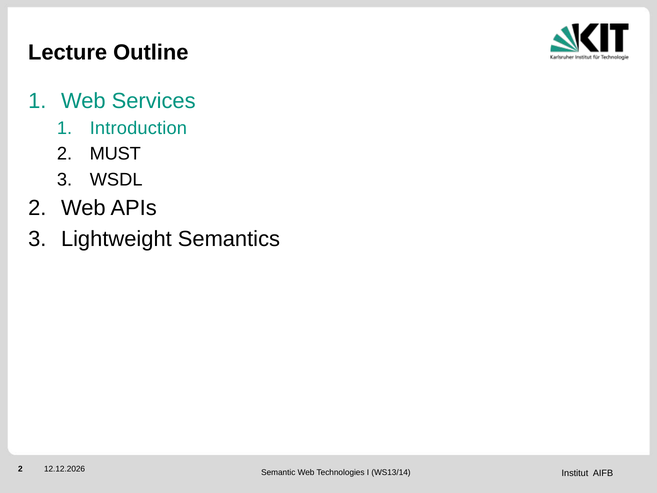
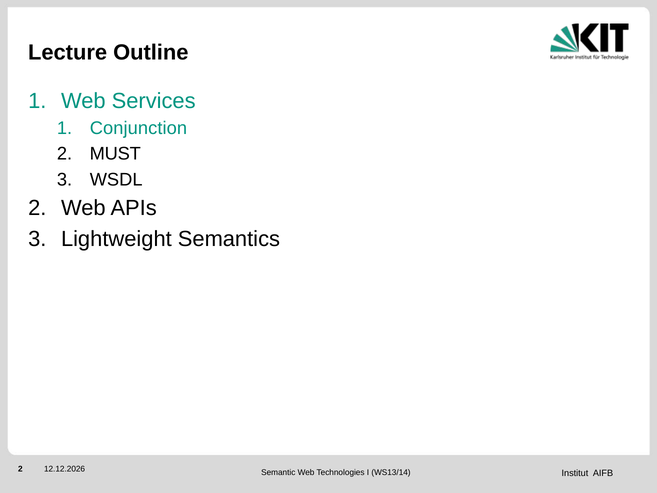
Introduction: Introduction -> Conjunction (138, 128)
